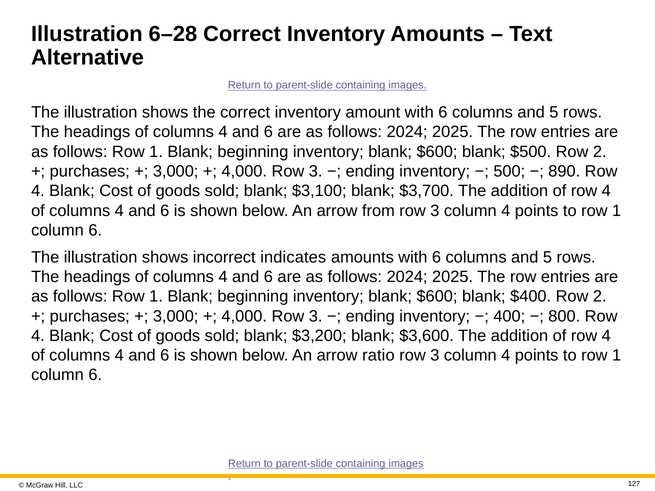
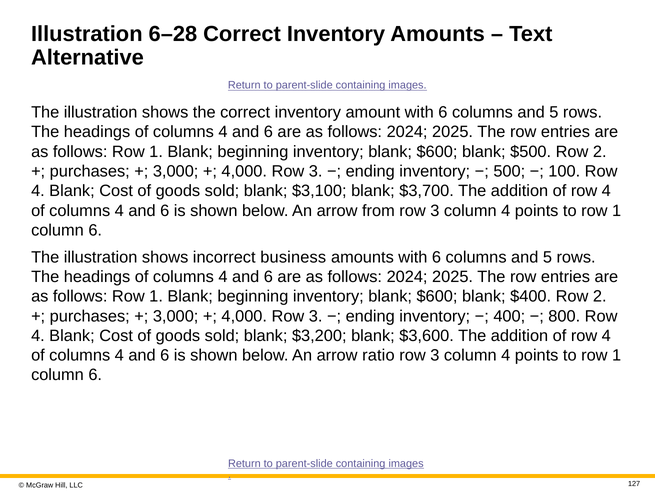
890: 890 -> 100 (564, 171)
indicates: indicates -> business (293, 257)
